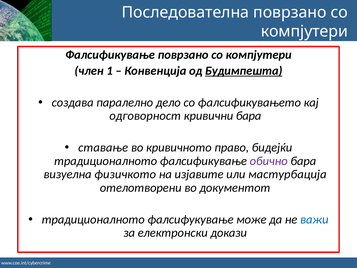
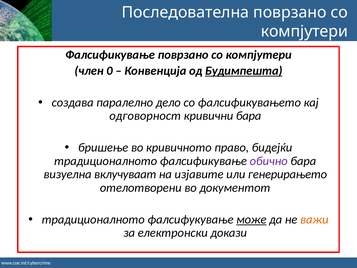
1: 1 -> 0 (110, 71)
ставање: ставање -> бришење (103, 147)
физичкото: физичкото -> вклучуваат (125, 174)
мастурбација: мастурбација -> генерирањето (288, 174)
може underline: none -> present (251, 219)
важи colour: blue -> orange (314, 219)
